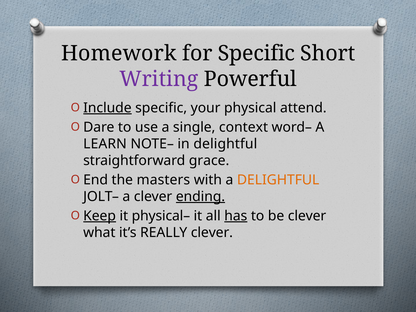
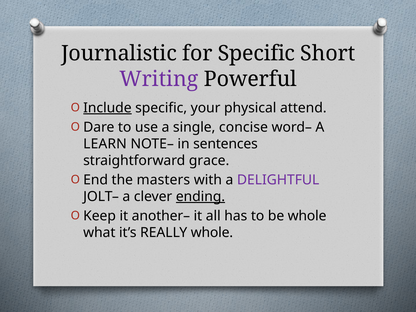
Homework: Homework -> Journalistic (119, 54)
context: context -> concise (243, 127)
in delightful: delightful -> sentences (225, 144)
DELIGHTFUL colour: orange -> purple (278, 180)
Keep underline: present -> none (100, 216)
physical–: physical– -> another– (161, 216)
has underline: present -> none (236, 216)
be clever: clever -> whole (307, 216)
REALLY clever: clever -> whole (212, 233)
